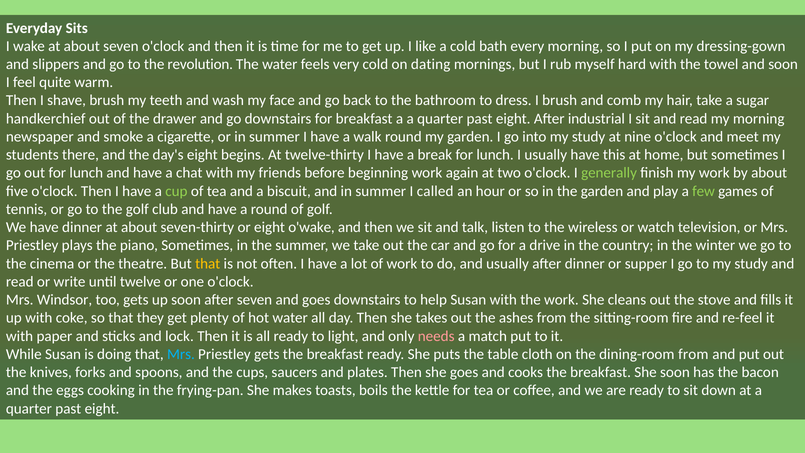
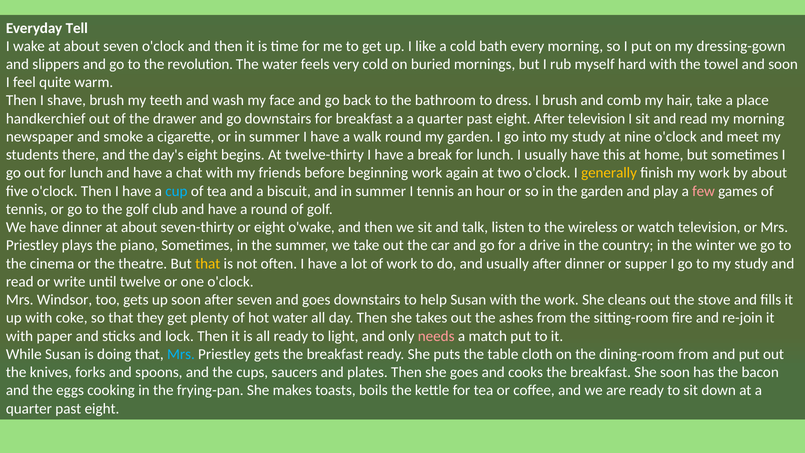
Sits: Sits -> Tell (77, 28)
dating: dating -> buried (431, 64)
sugar: sugar -> place (753, 100)
After industrial: industrial -> television (596, 119)
generally colour: light green -> yellow (609, 173)
cup colour: light green -> light blue (176, 191)
I called: called -> tennis (435, 191)
few colour: light green -> pink (703, 191)
re-feel: re-feel -> re-join (742, 318)
